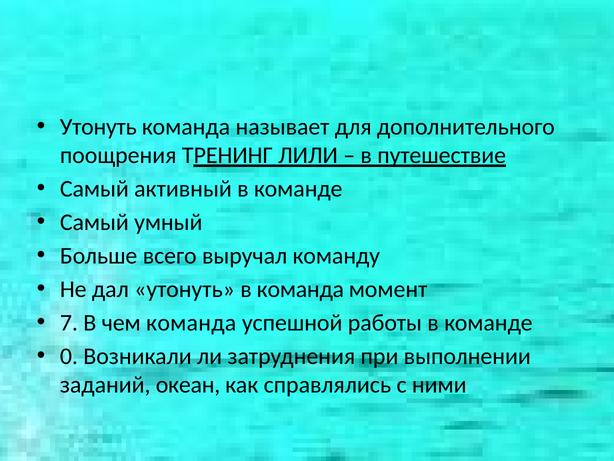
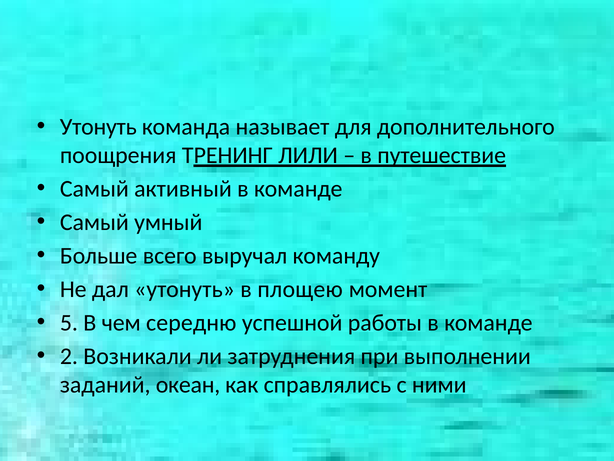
в команда: команда -> площею (300, 289)
7: 7 -> 5 (69, 322)
чем команда: команда -> середню (191, 322)
0: 0 -> 2 (69, 356)
